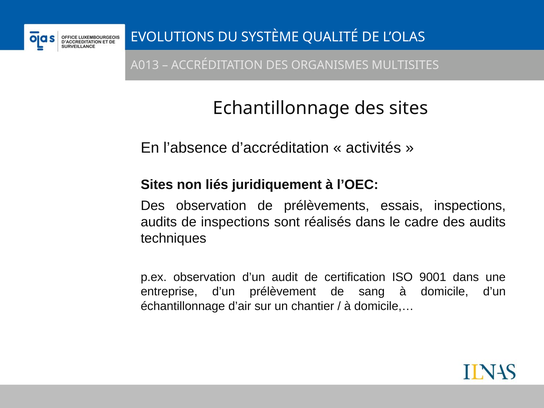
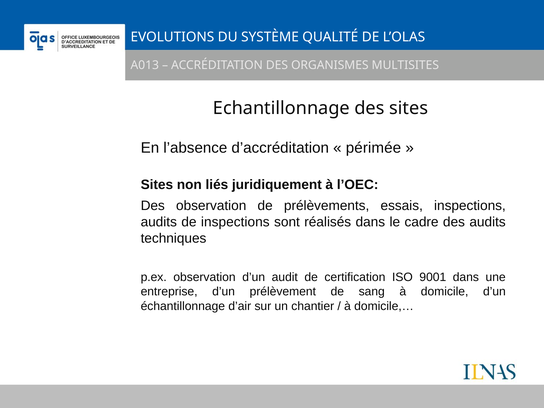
activités: activités -> périmée (373, 148)
